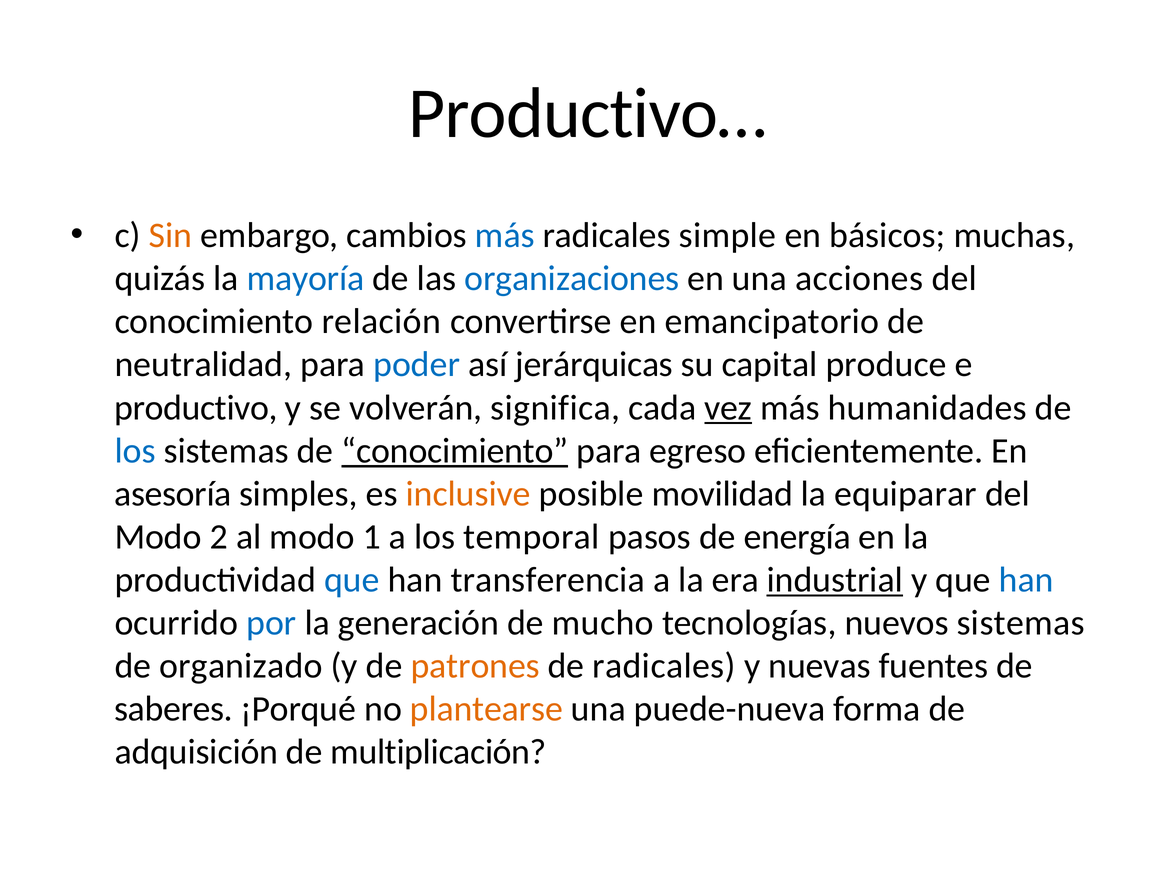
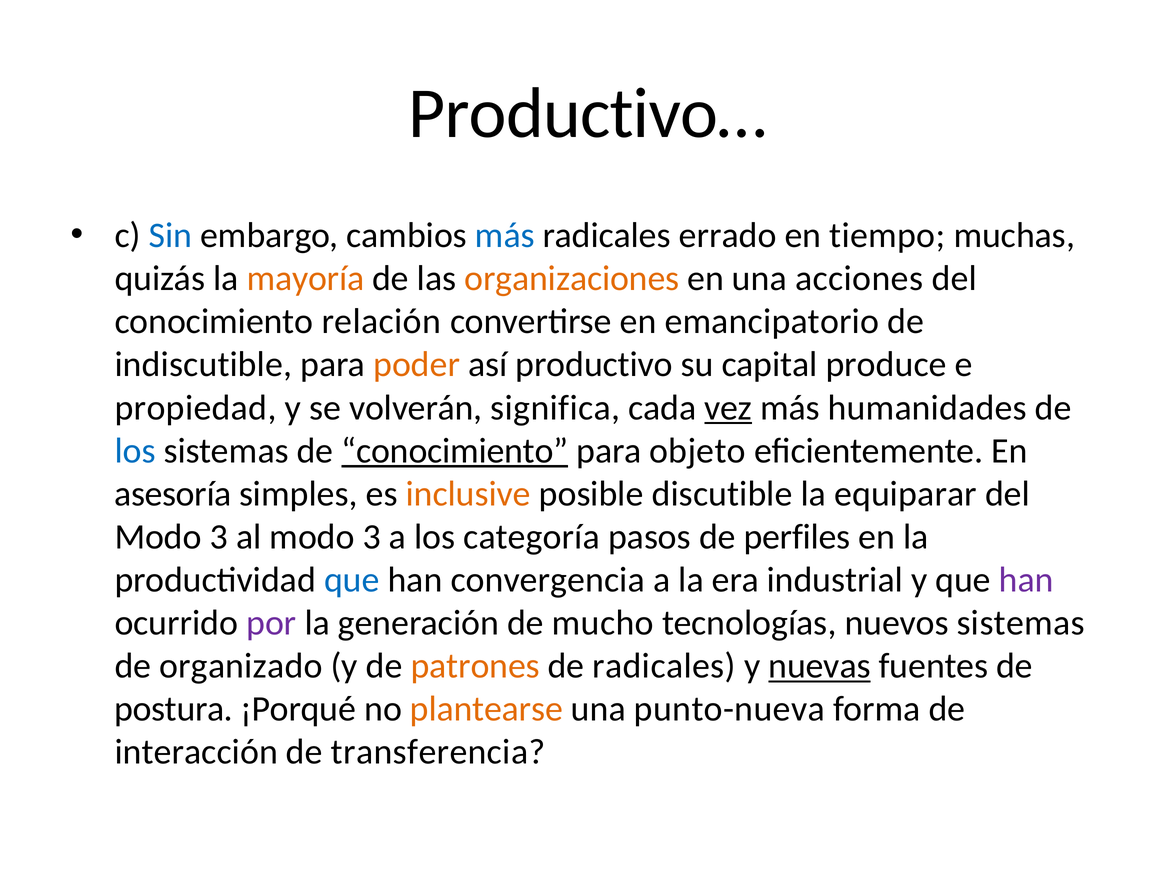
Sin colour: orange -> blue (170, 236)
simple: simple -> errado (728, 236)
básicos: básicos -> tiempo (887, 236)
mayoría colour: blue -> orange (305, 279)
organizaciones colour: blue -> orange (572, 279)
neutralidad: neutralidad -> indiscutible (203, 365)
poder colour: blue -> orange (417, 365)
jerárquicas: jerárquicas -> productivo (594, 365)
productivo: productivo -> propiedad (196, 408)
egreso: egreso -> objeto (698, 451)
movilidad: movilidad -> discutible (722, 494)
2: 2 -> 3 (219, 537)
al modo 1: 1 -> 3 (372, 537)
temporal: temporal -> categoría (532, 537)
energía: energía -> perfiles (797, 537)
transferencia: transferencia -> convergencia (548, 580)
industrial underline: present -> none (835, 580)
han colour: blue -> purple (1026, 580)
por colour: blue -> purple (271, 623)
nuevas underline: none -> present (820, 666)
saberes: saberes -> postura (174, 709)
puede-nueva: puede-nueva -> punto-nueva (729, 709)
adquisición: adquisición -> interacción (196, 752)
multiplicación: multiplicación -> transferencia (438, 752)
